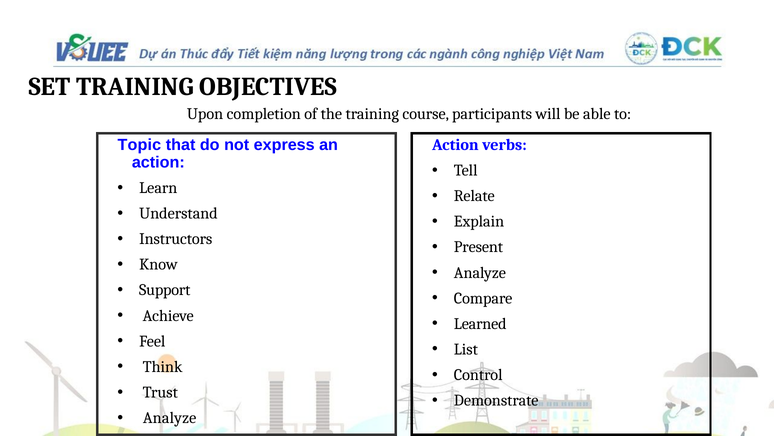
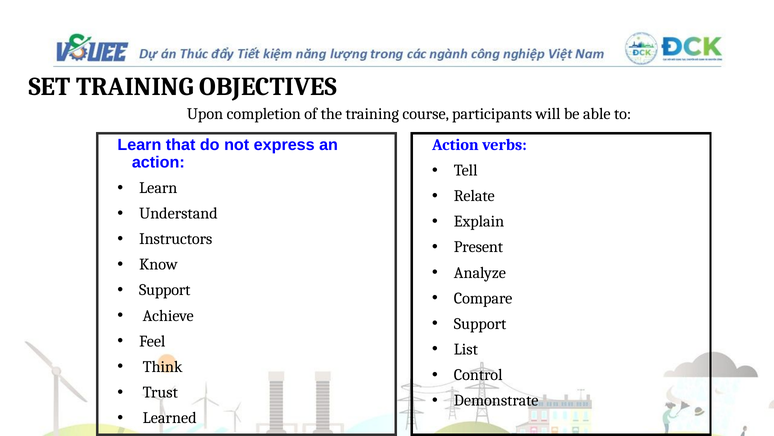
Topic: Topic -> Learn (139, 145)
Learned: Learned -> Support (480, 323)
Analyze: Analyze -> Learned (170, 417)
